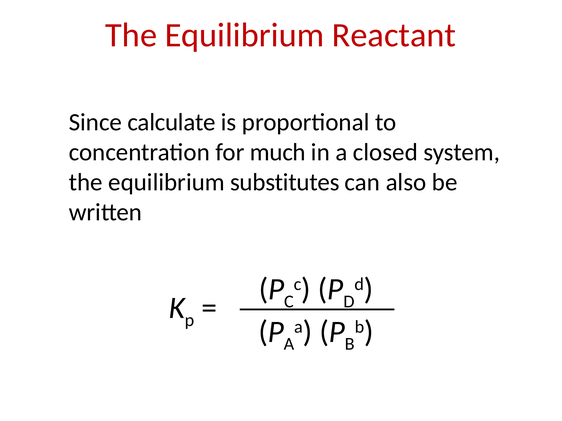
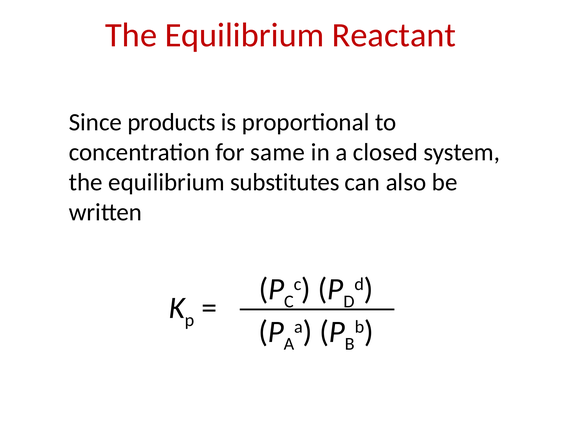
calculate: calculate -> products (172, 123)
much: much -> same (278, 153)
